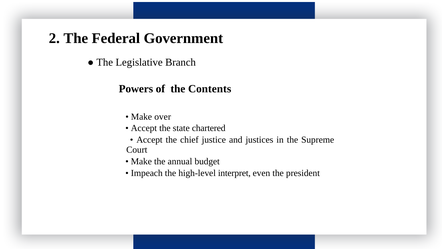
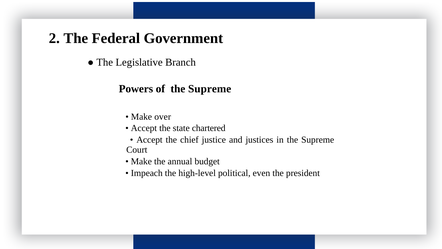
of the Contents: Contents -> Supreme (210, 89)
interpret: interpret -> political (234, 173)
